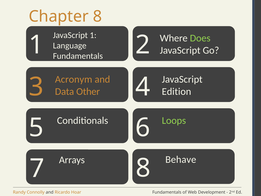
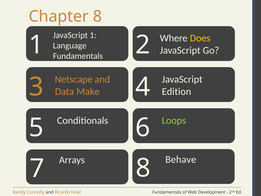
Does colour: light green -> yellow (200, 38)
Acronym: Acronym -> Netscape (74, 79)
Other: Other -> Make (88, 91)
